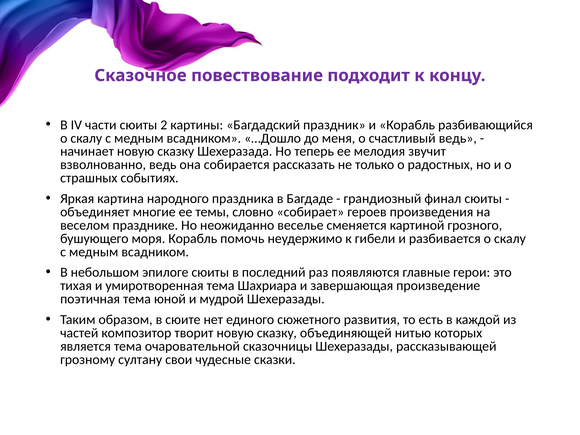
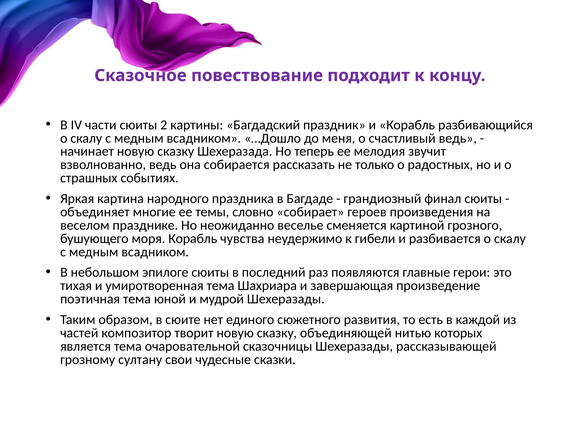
помочь: помочь -> чувства (242, 239)
